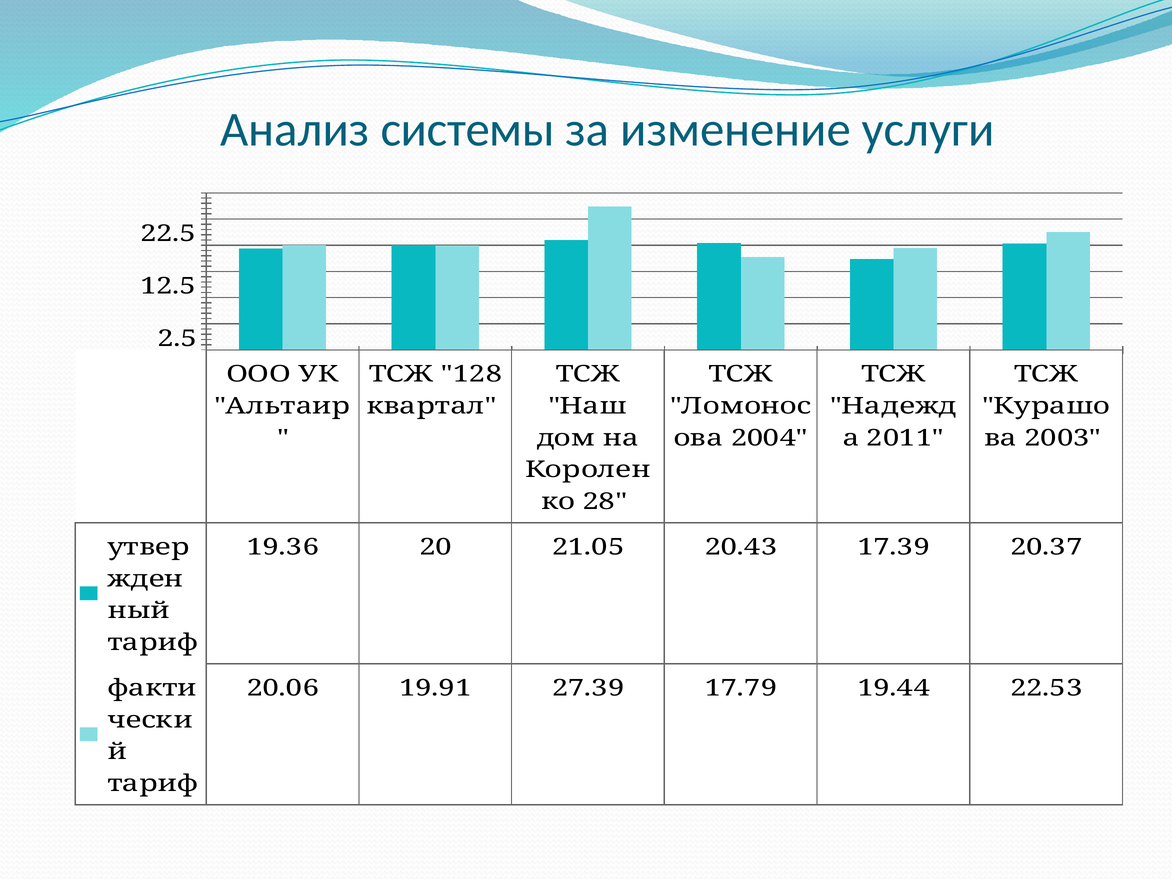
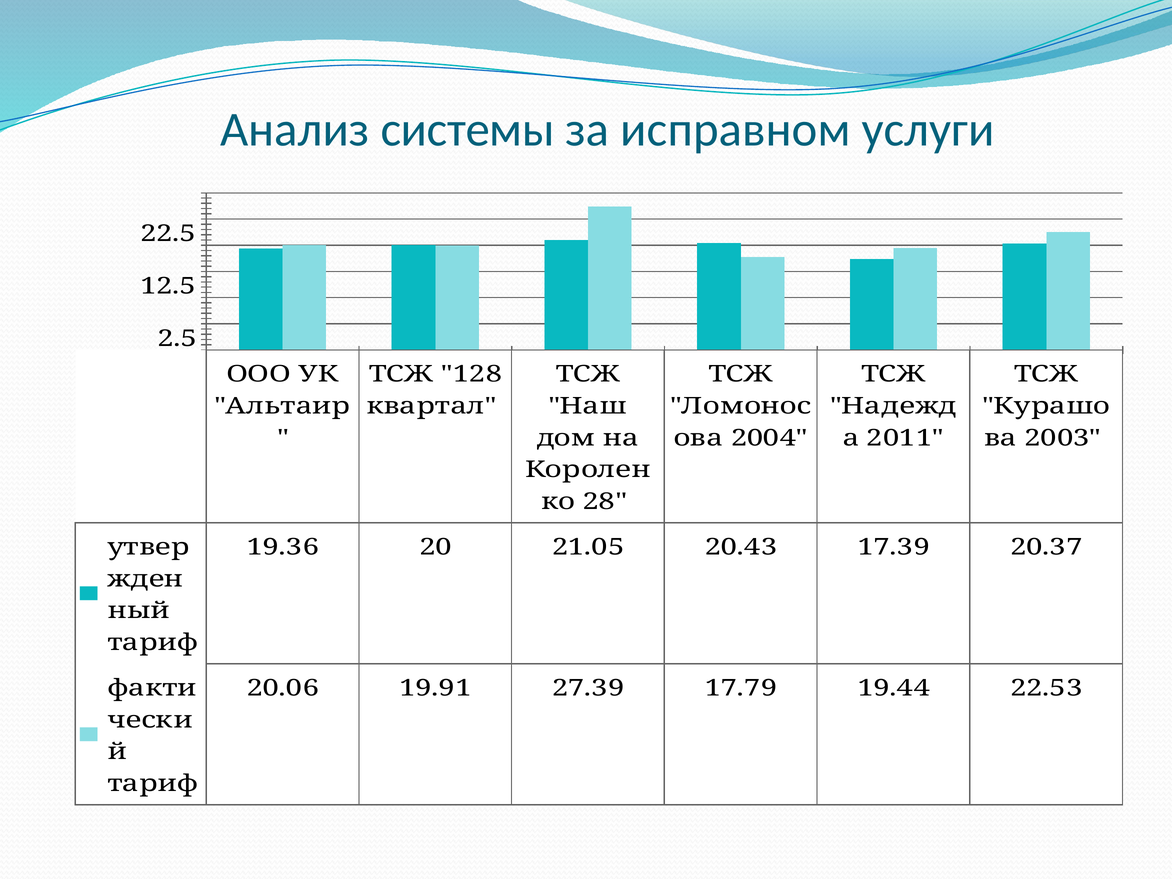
изменение: изменение -> исправном (736, 130)
